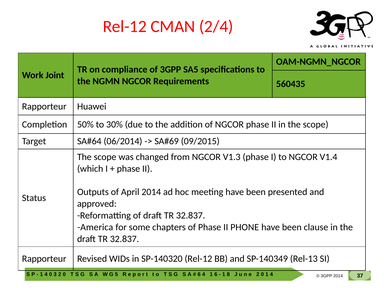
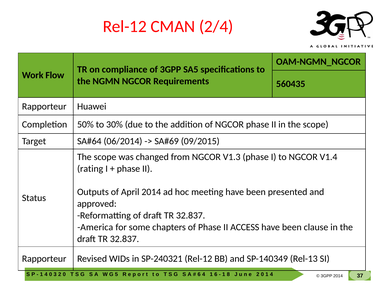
Joint: Joint -> Flow (55, 75)
which: which -> rating (90, 169)
PHONE: PHONE -> ACCESS (245, 227)
SP-140320: SP-140320 -> SP-240321 (162, 259)
